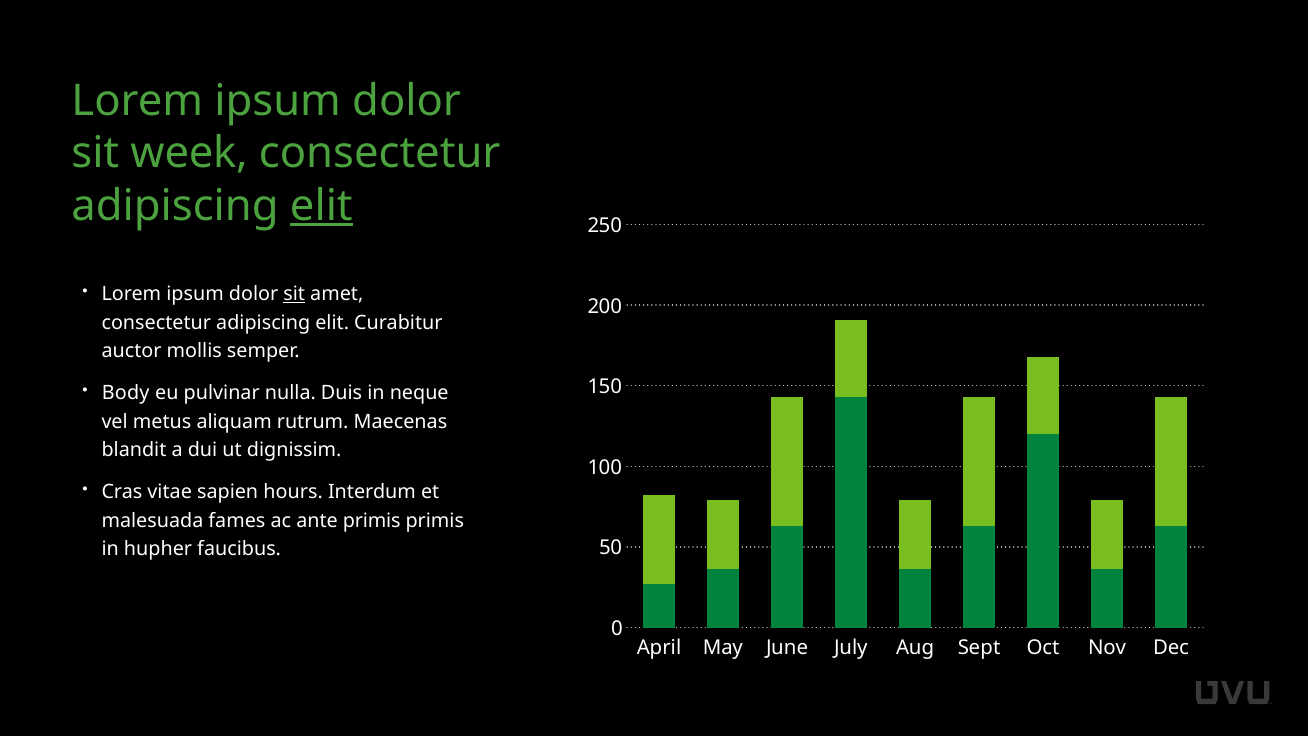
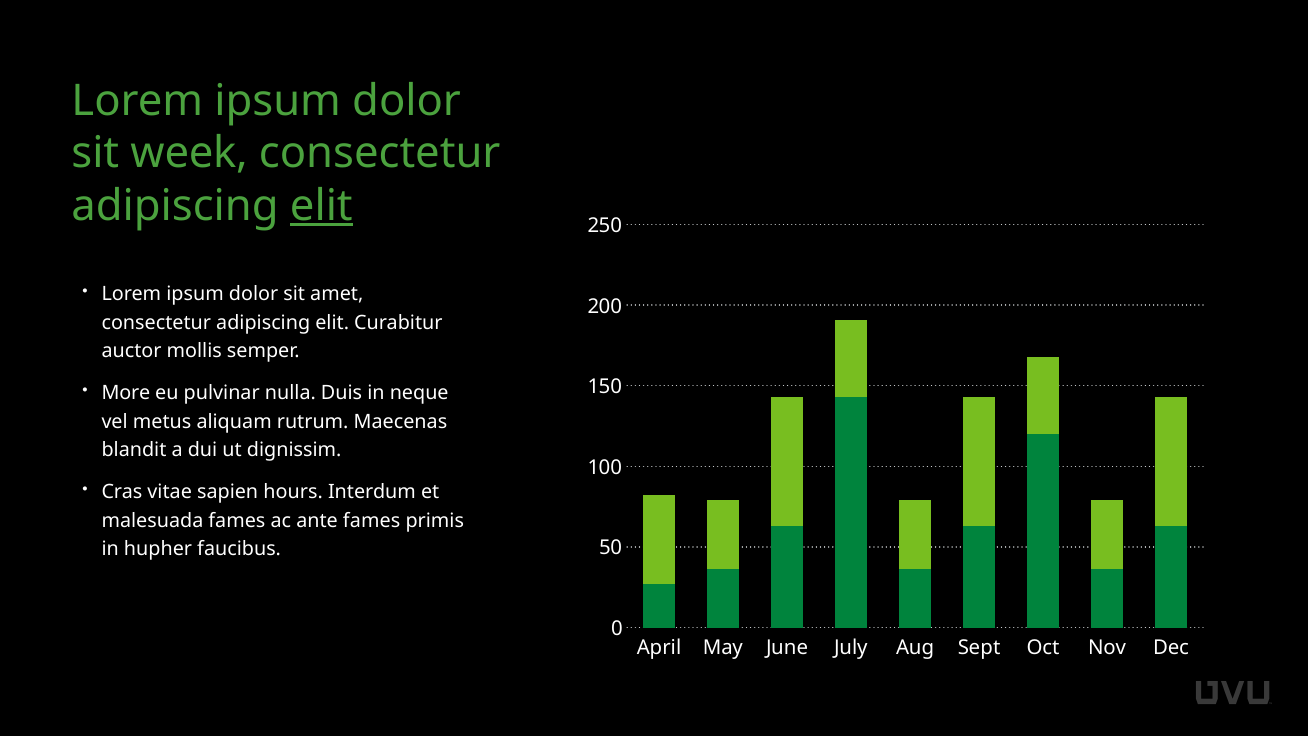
sit underline: present -> none (294, 294)
Body: Body -> More (126, 393)
ante primis: primis -> fames (372, 521)
